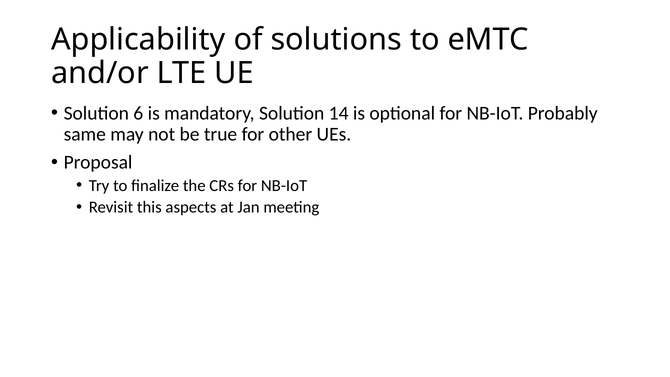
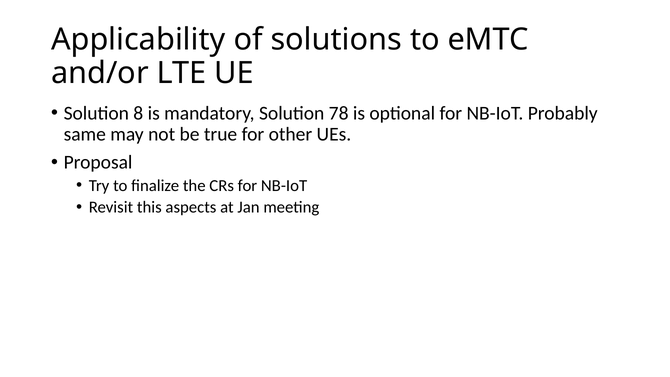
6: 6 -> 8 (138, 113)
14: 14 -> 78 (339, 113)
